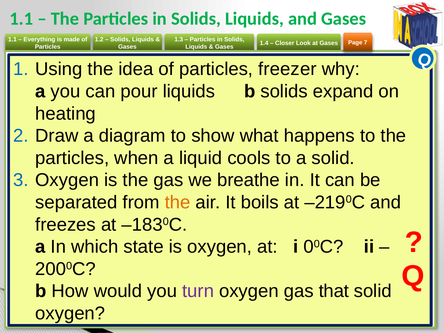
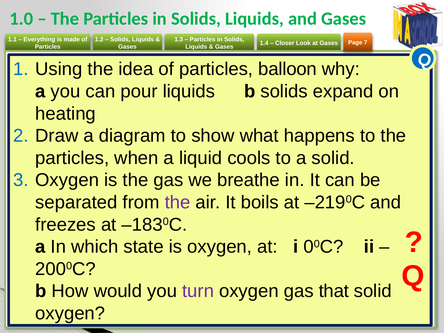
1.1: 1.1 -> 1.0 (21, 19)
freezer: freezer -> balloon (288, 69)
the colour: orange -> purple (178, 202)
